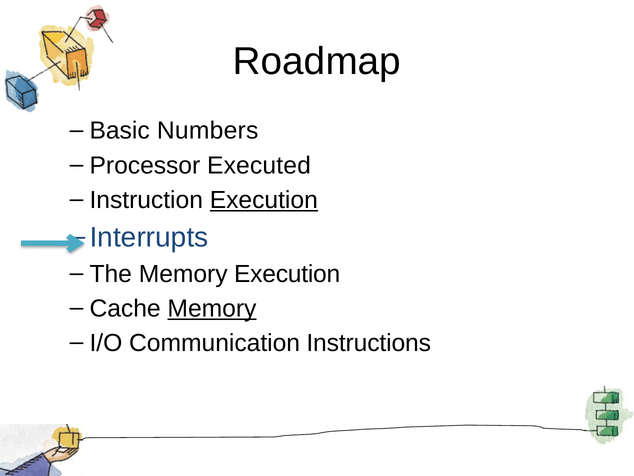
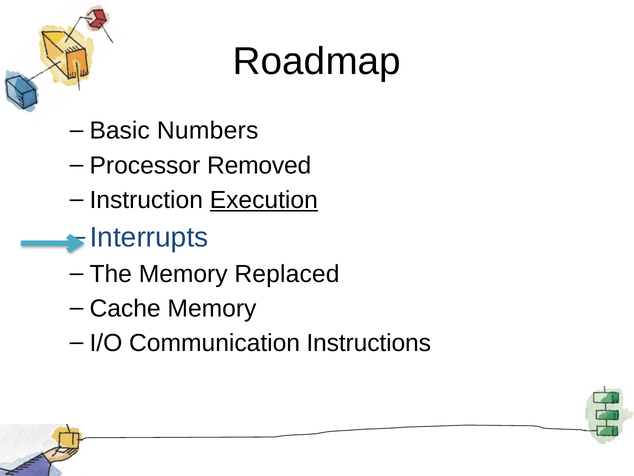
Executed: Executed -> Removed (259, 165)
Memory Execution: Execution -> Replaced (287, 274)
Memory underline: present -> none (212, 308)
